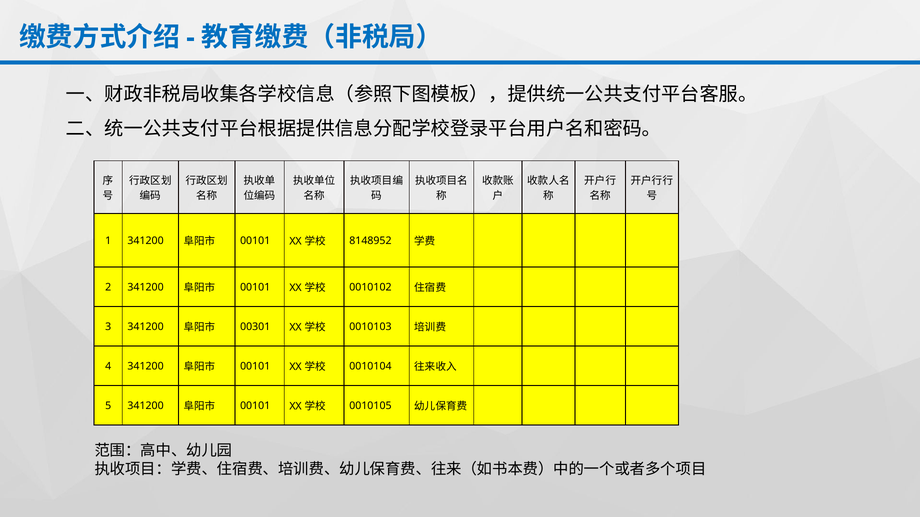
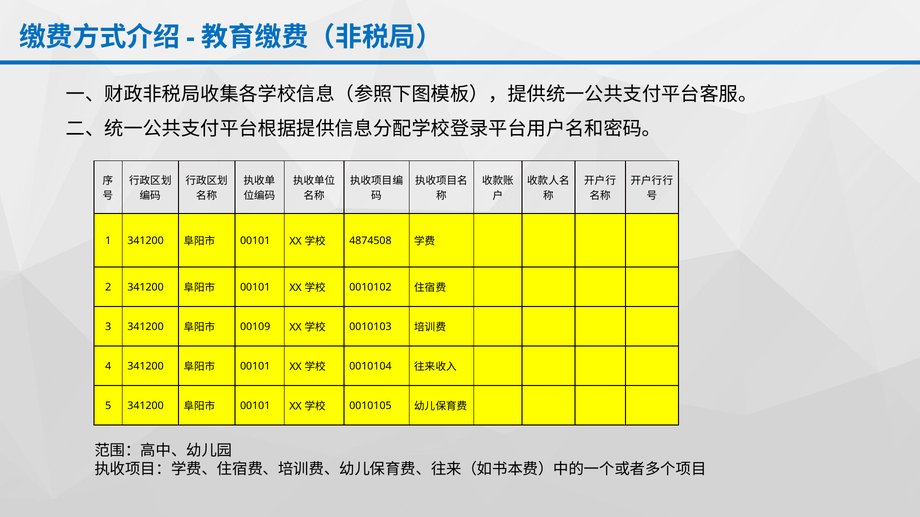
8148952: 8148952 -> 4874508 (370, 241)
00301: 00301 -> 00109 (255, 327)
